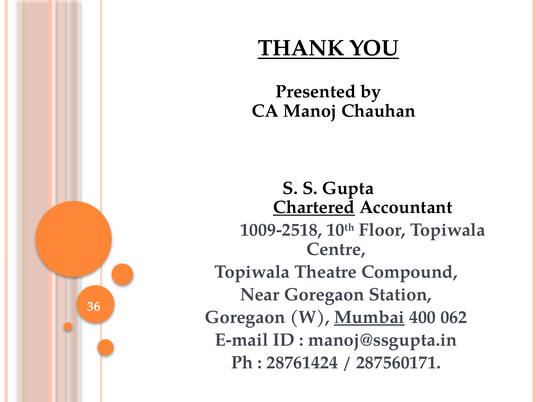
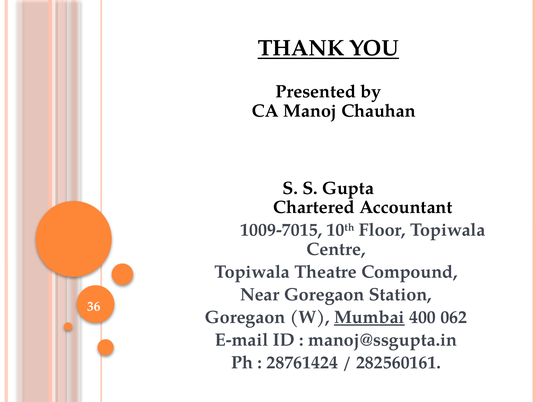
Chartered underline: present -> none (314, 207)
1009-2518: 1009-2518 -> 1009-7015 (281, 230)
287560171: 287560171 -> 282560161 (398, 363)
